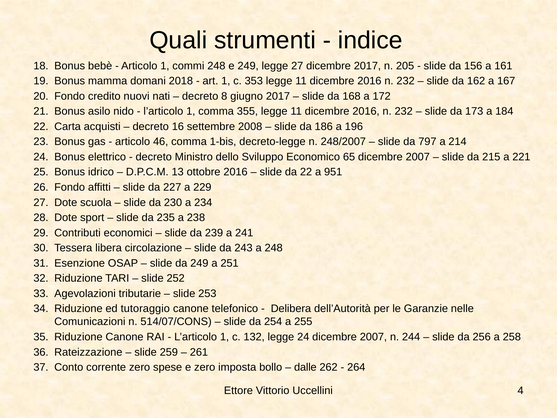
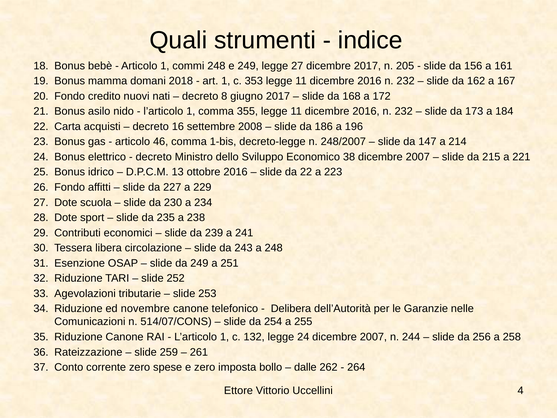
797: 797 -> 147 (427, 142)
65: 65 -> 38 (349, 157)
951: 951 -> 223 (333, 172)
tutoraggio: tutoraggio -> novembre (145, 309)
